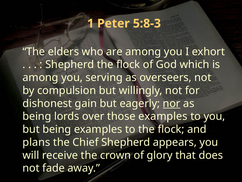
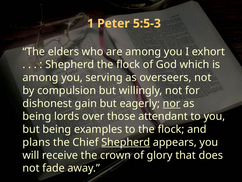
5:8-3: 5:8-3 -> 5:5-3 (147, 23)
those examples: examples -> attendant (163, 116)
Shepherd underline: none -> present (126, 142)
